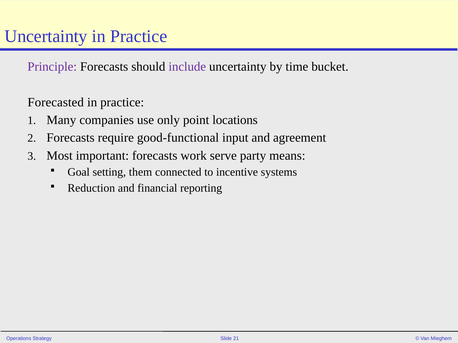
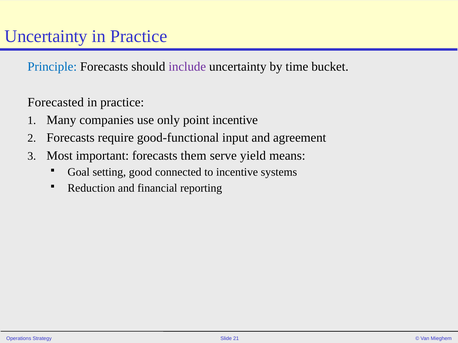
Principle colour: purple -> blue (52, 67)
point locations: locations -> incentive (235, 120)
work: work -> them (194, 156)
party: party -> yield (253, 156)
them: them -> good (140, 172)
